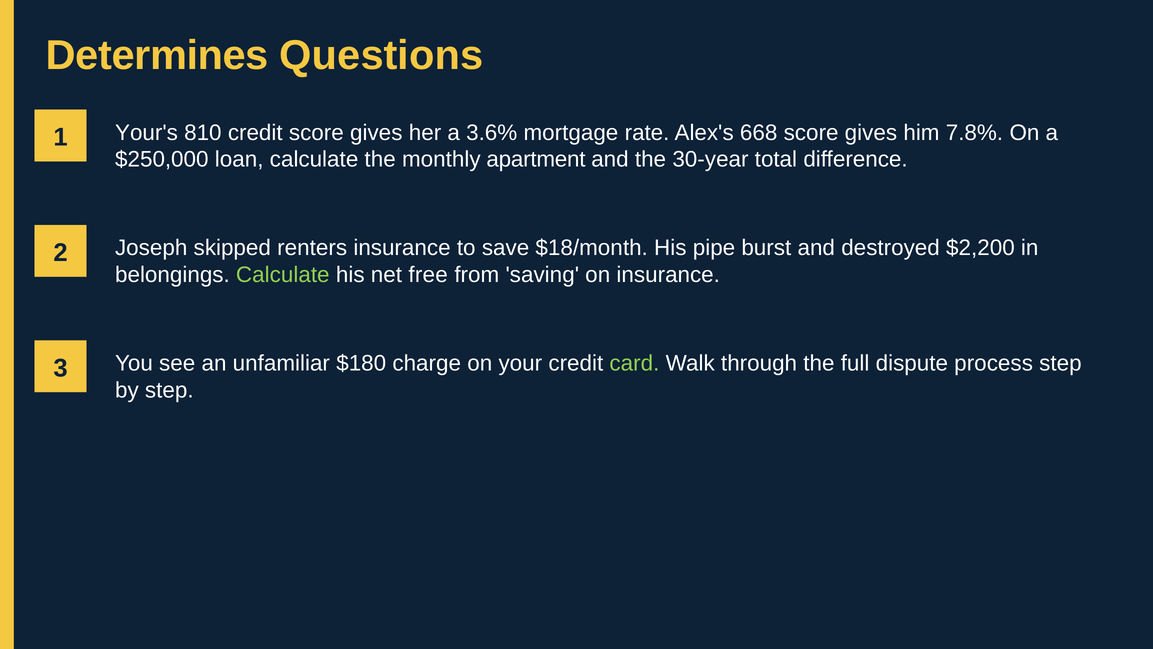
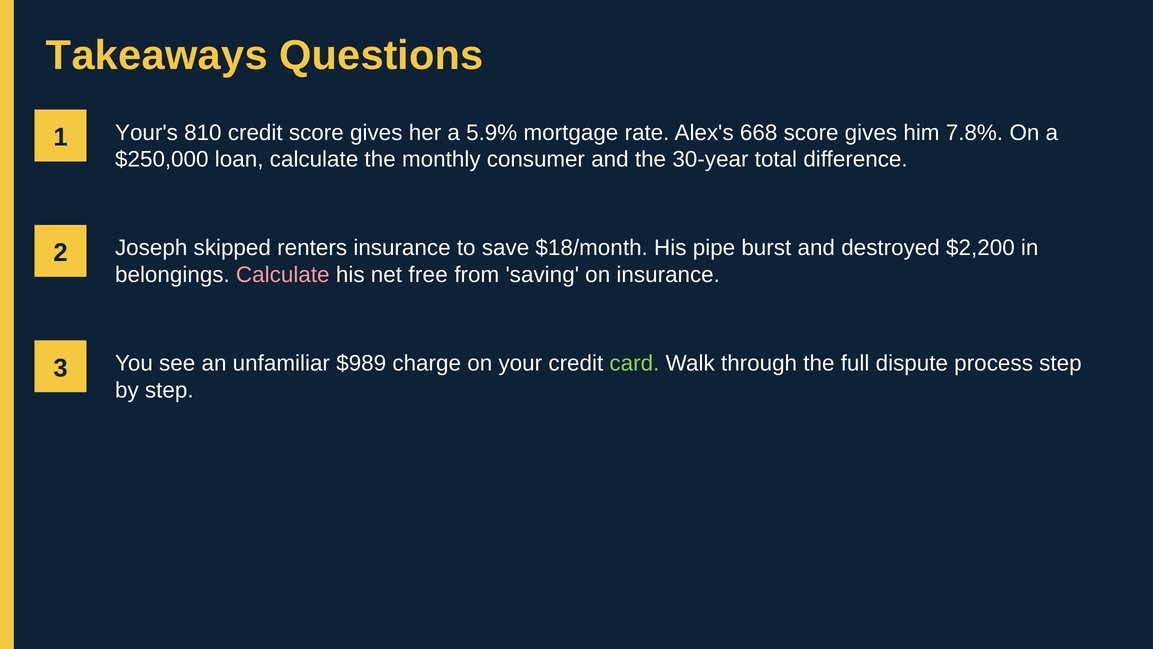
Determines: Determines -> Takeaways (157, 55)
3.6%: 3.6% -> 5.9% (492, 133)
apartment: apartment -> consumer (536, 159)
Calculate colour: light green -> pink (283, 275)
$180: $180 -> $989 (361, 363)
